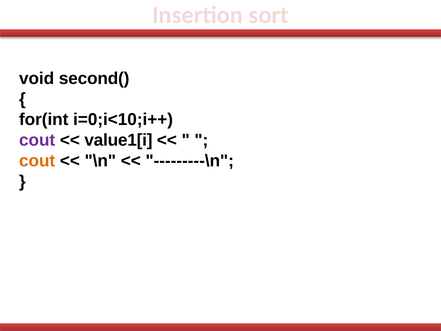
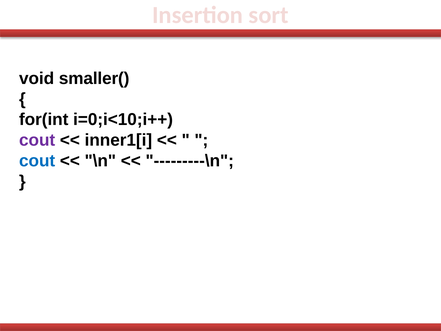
second(: second( -> smaller( (94, 78)
value1[i: value1[i -> inner1[i (118, 140)
cout colour: orange -> blue (37, 161)
